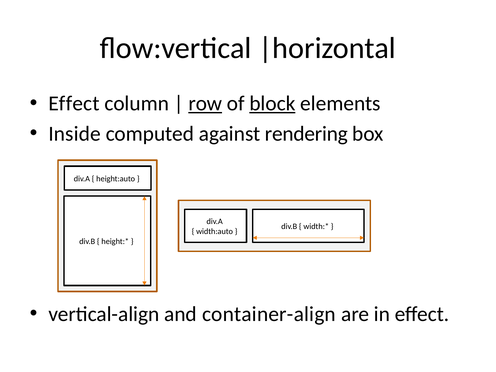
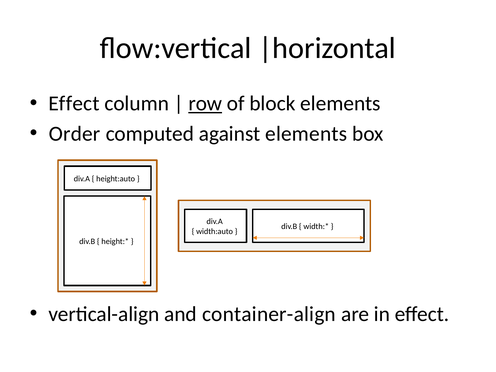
block underline: present -> none (272, 104)
Inside: Inside -> Order (75, 134)
against rendering: rendering -> elements (306, 134)
